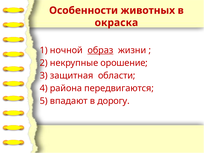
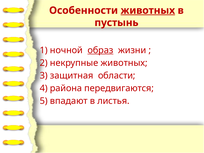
животных underline: none -> present (148, 10)
окраска: окраска -> пустынь (116, 23)
некрупные орошение: орошение -> животных (124, 63)
дорогу: дорогу -> листья (113, 101)
